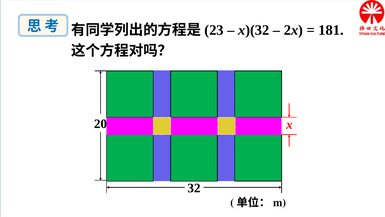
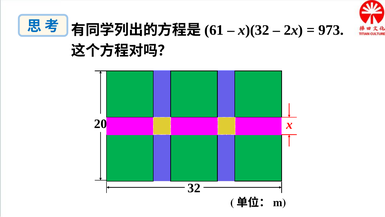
23: 23 -> 61 (214, 30)
181: 181 -> 973 (331, 30)
